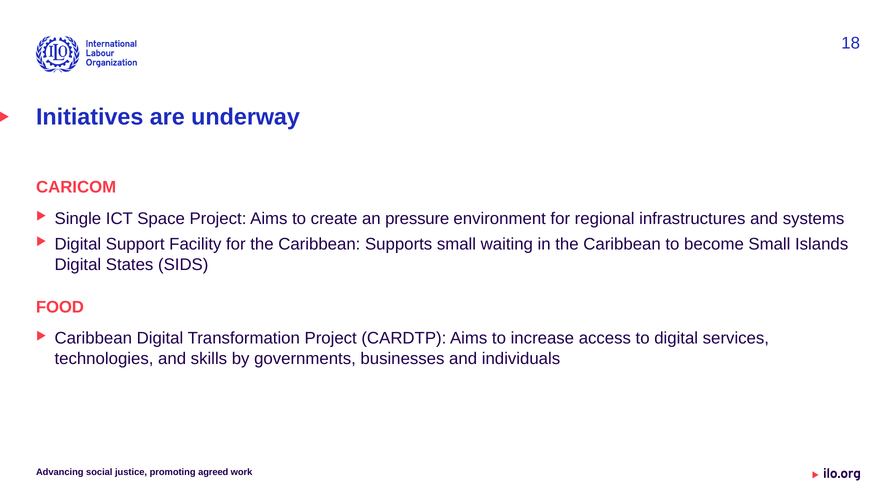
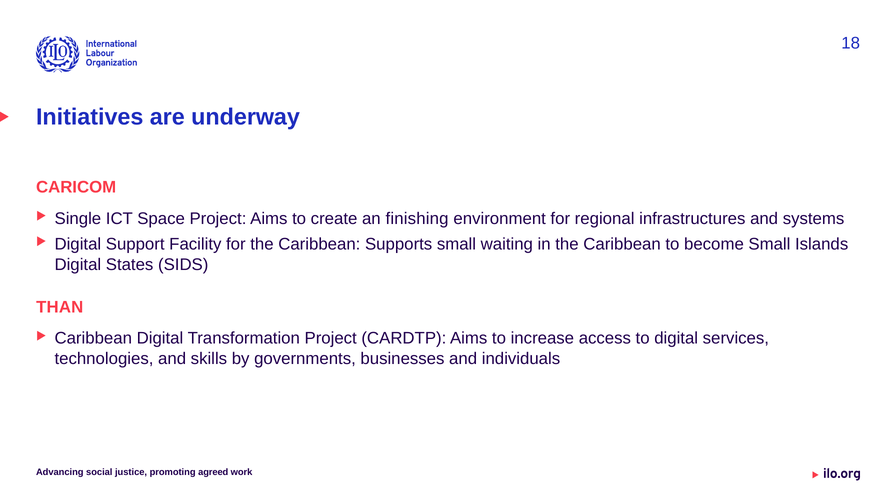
pressure: pressure -> finishing (417, 219)
FOOD: FOOD -> THAN (60, 307)
